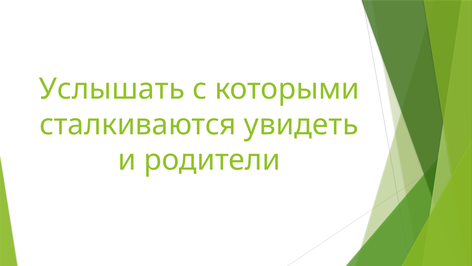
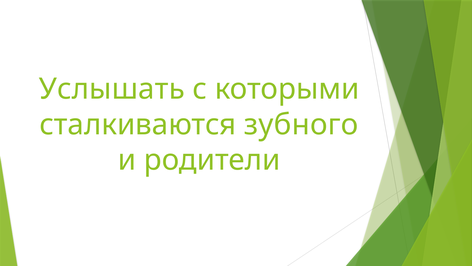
увидеть: увидеть -> зубного (301, 124)
